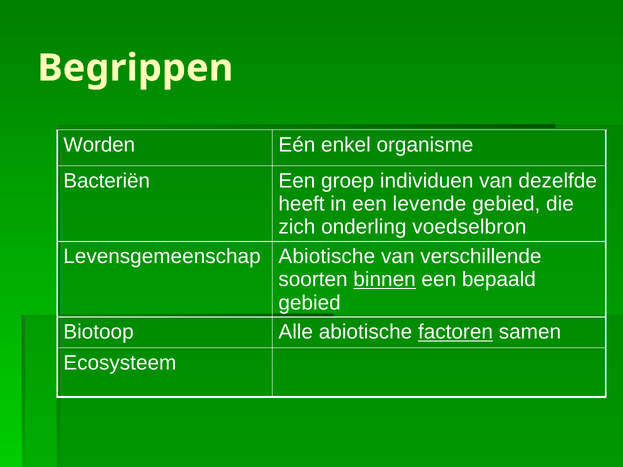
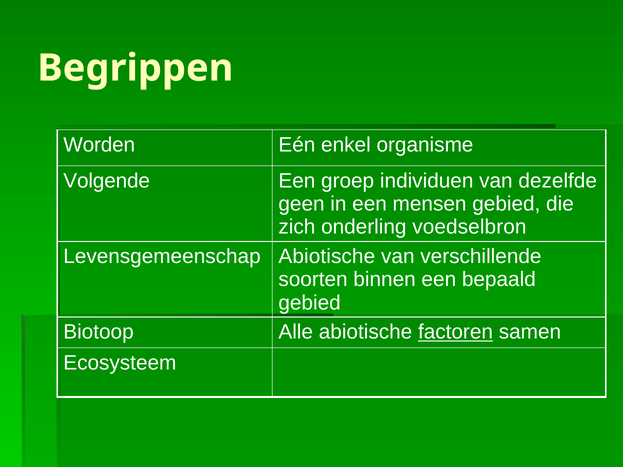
Bacteriën: Bacteriën -> Volgende (107, 181)
heeft: heeft -> geen (302, 204)
levende: levende -> mensen (430, 204)
binnen underline: present -> none (385, 280)
